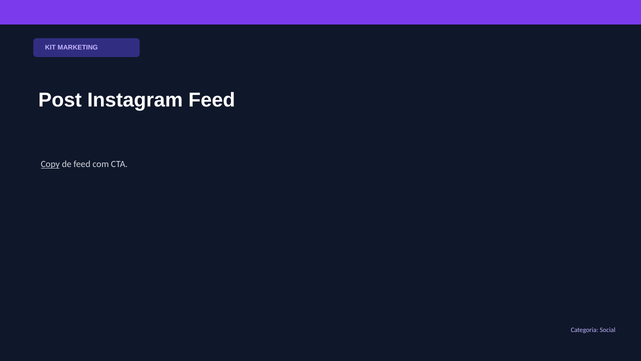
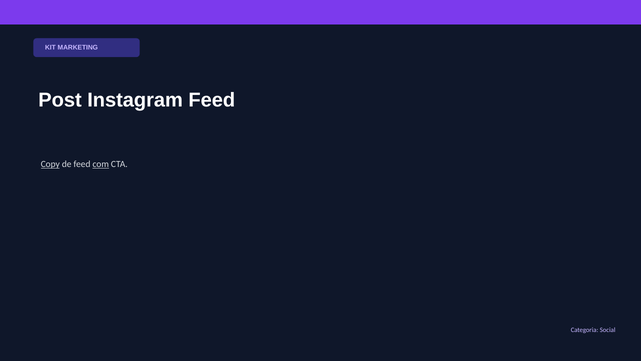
com underline: none -> present (101, 164)
